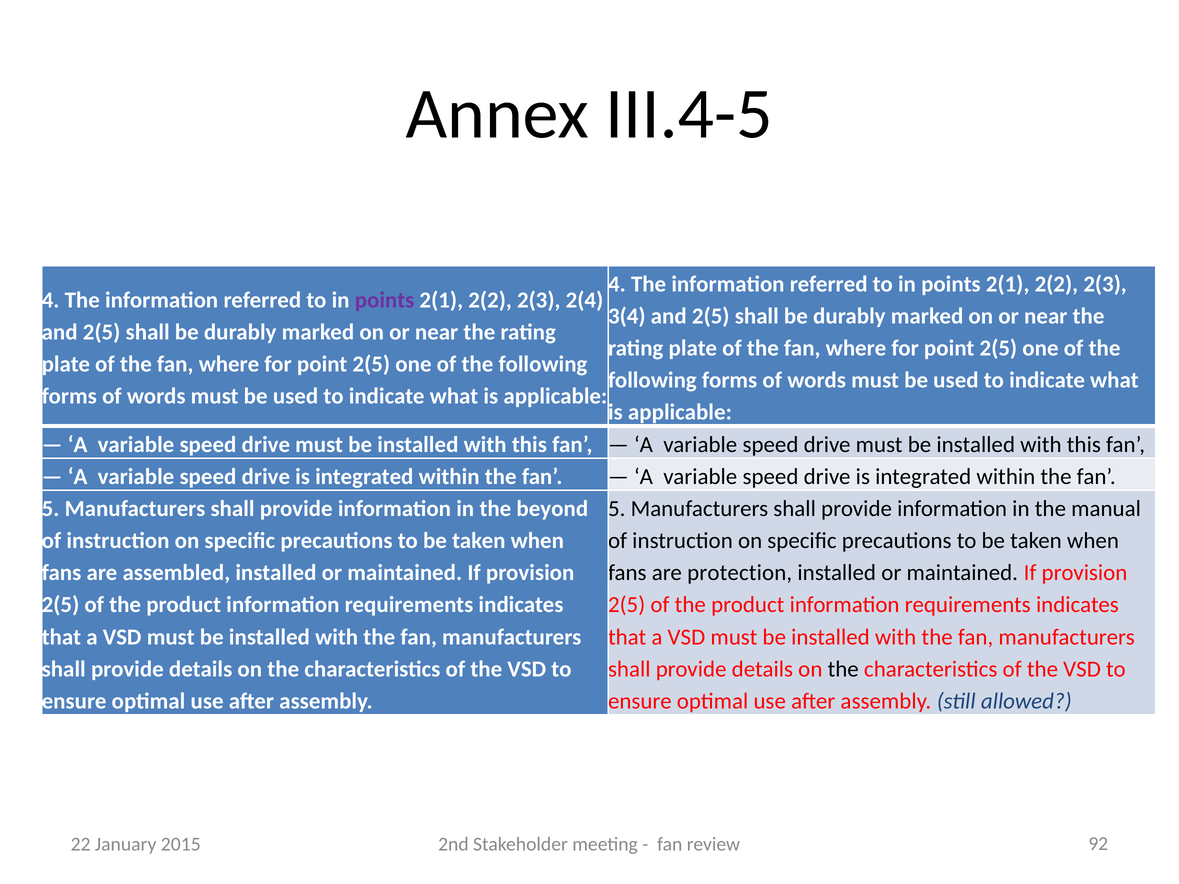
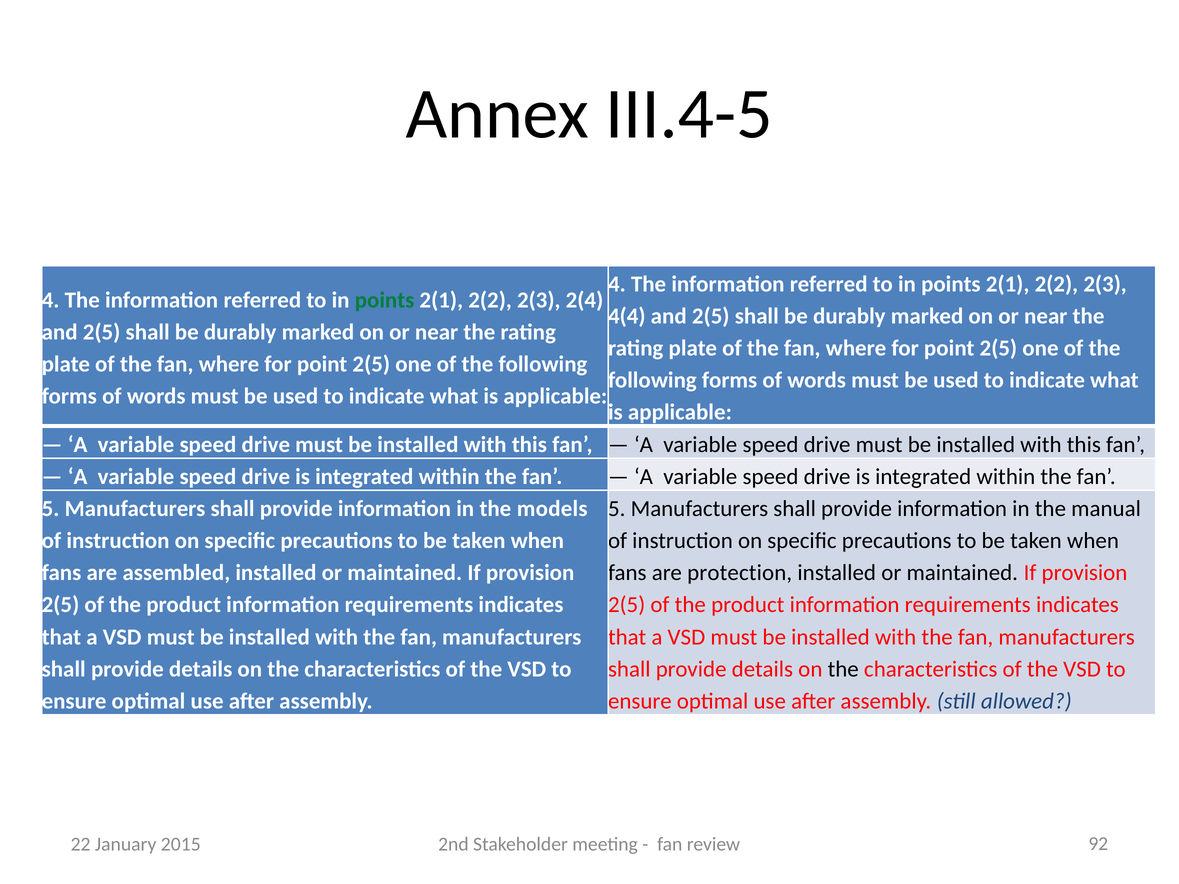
points colour: purple -> green (385, 300)
3(4: 3(4 -> 4(4 (627, 316)
beyond: beyond -> models (552, 509)
